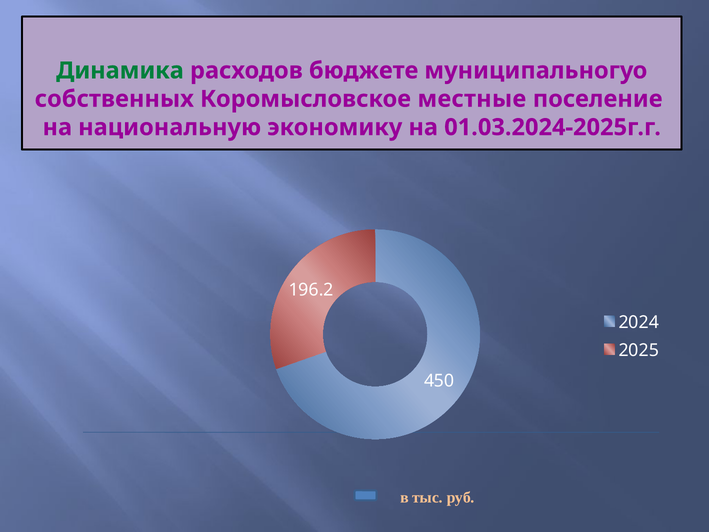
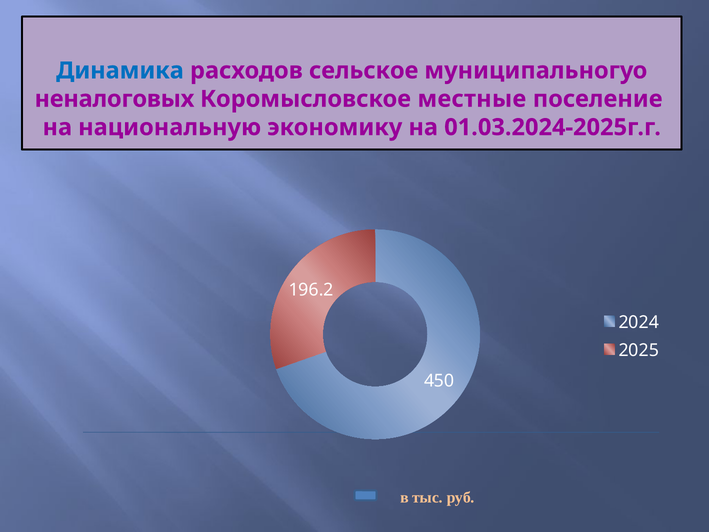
Динамика colour: green -> blue (120, 71)
бюджете: бюджете -> сельское (364, 71)
собственных: собственных -> неналоговых (114, 99)
